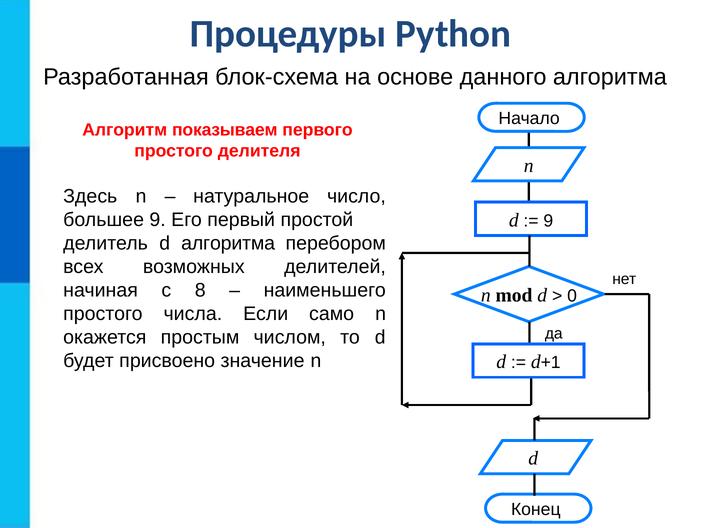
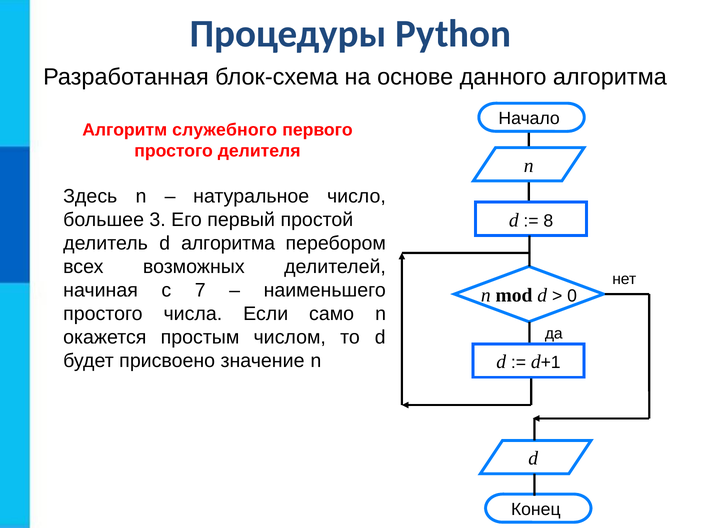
показываем: показываем -> служебного (225, 130)
большее 9: 9 -> 3 (158, 220)
9: 9 -> 8 (548, 221)
8: 8 -> 7 (200, 290)
